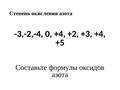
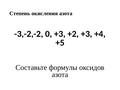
-3,-2,-4: -3,-2,-4 -> -3,-2,-2 (29, 34)
0 +4: +4 -> +3 (60, 34)
